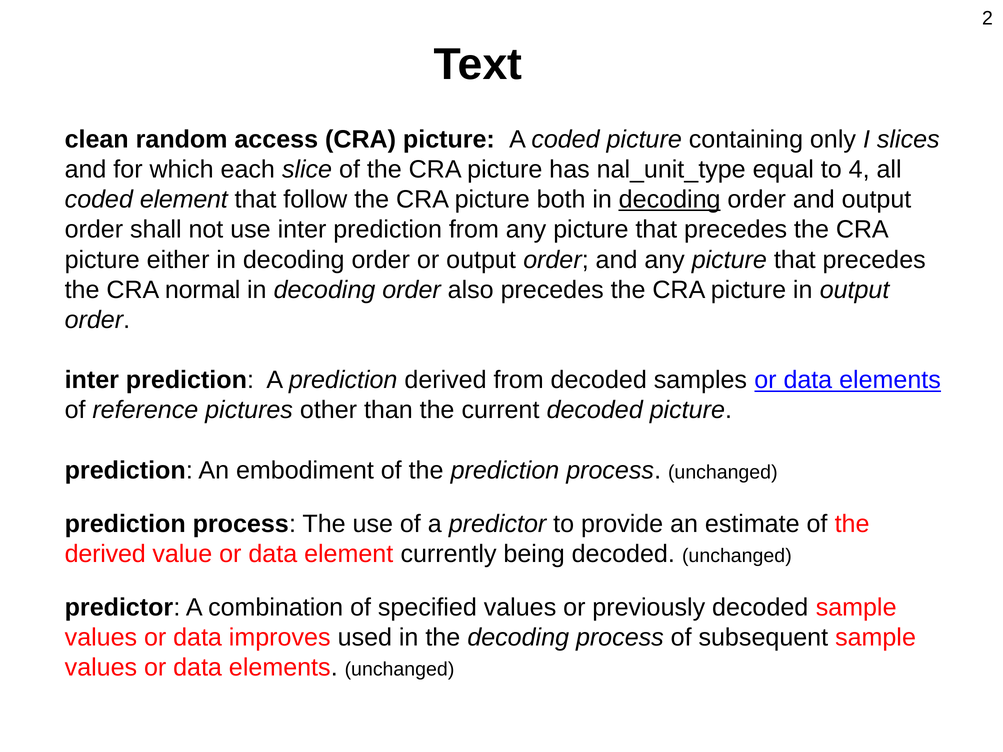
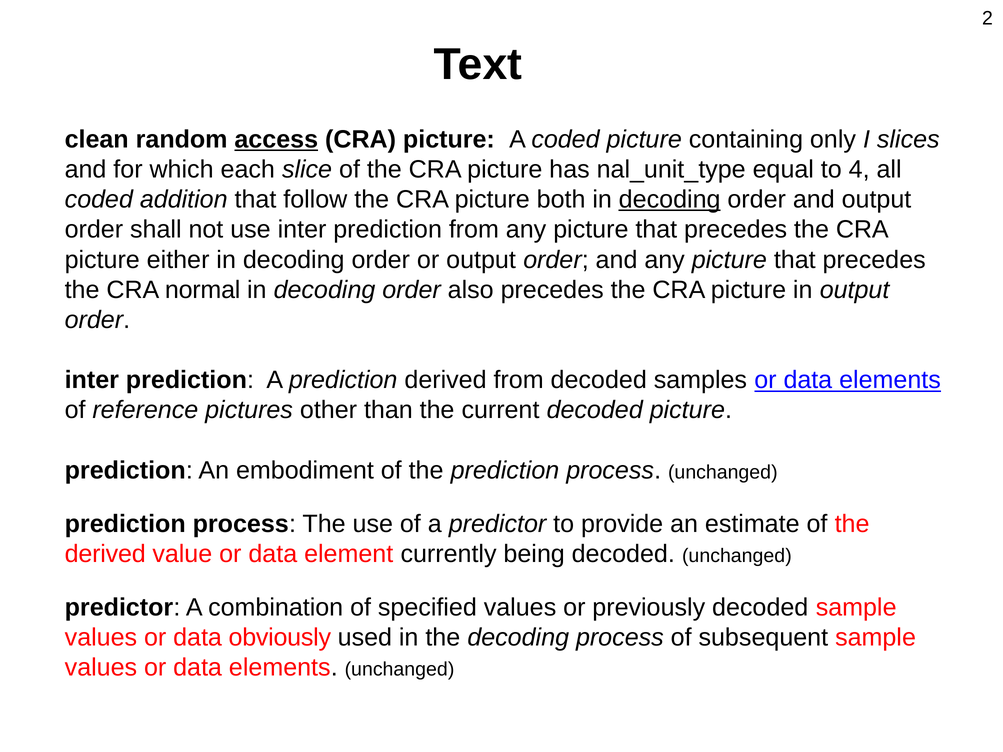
access underline: none -> present (276, 140)
coded element: element -> addition (184, 200)
improves: improves -> obviously (280, 638)
